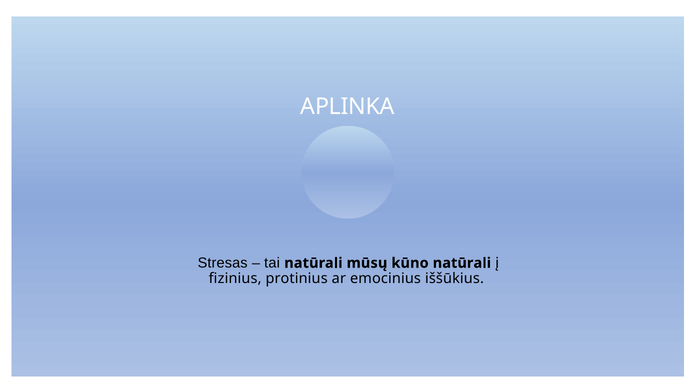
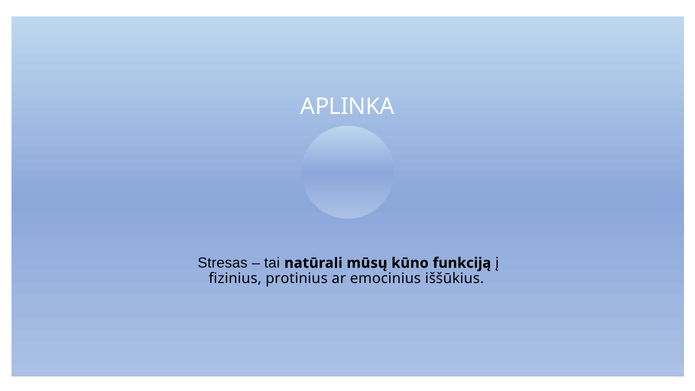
kūno natūrali: natūrali -> funkciją (462, 263)
